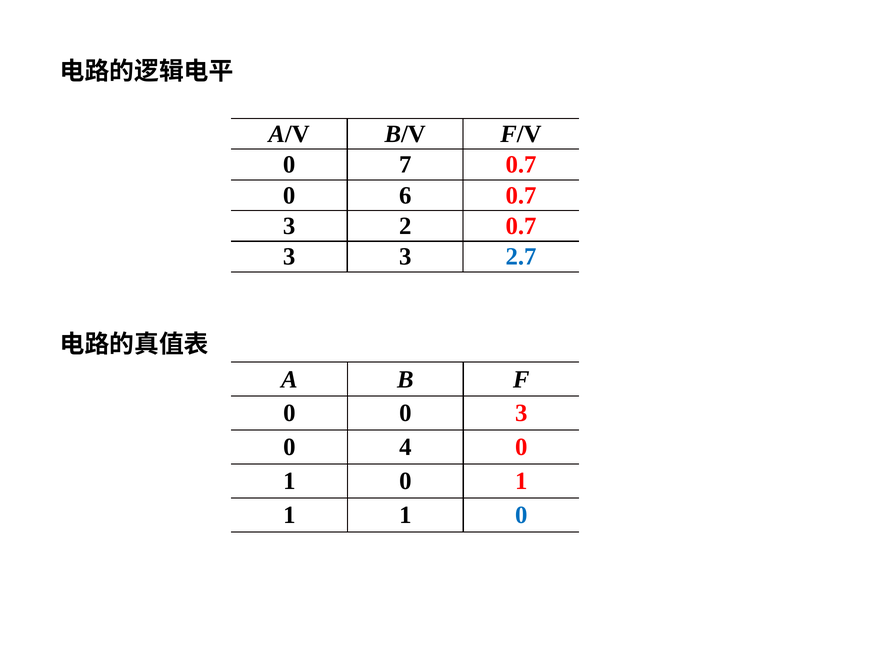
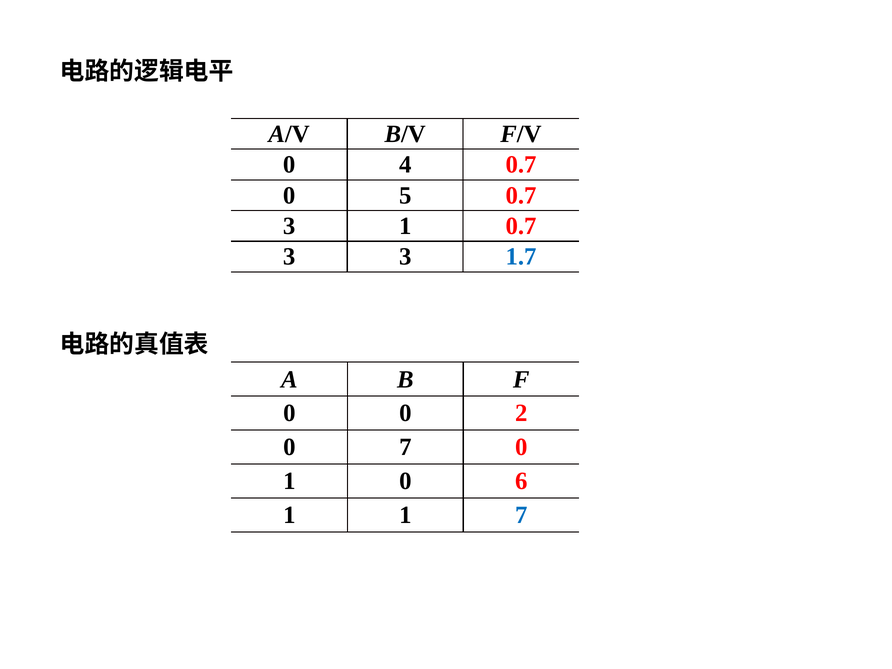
7: 7 -> 4 (405, 165)
6: 6 -> 5 (405, 195)
3 2: 2 -> 1 (405, 226)
2.7: 2.7 -> 1.7 (521, 257)
0 3: 3 -> 2 (521, 413)
0 4: 4 -> 7 (405, 447)
1 0 1: 1 -> 6 (521, 481)
1 1 0: 0 -> 7 (521, 515)
